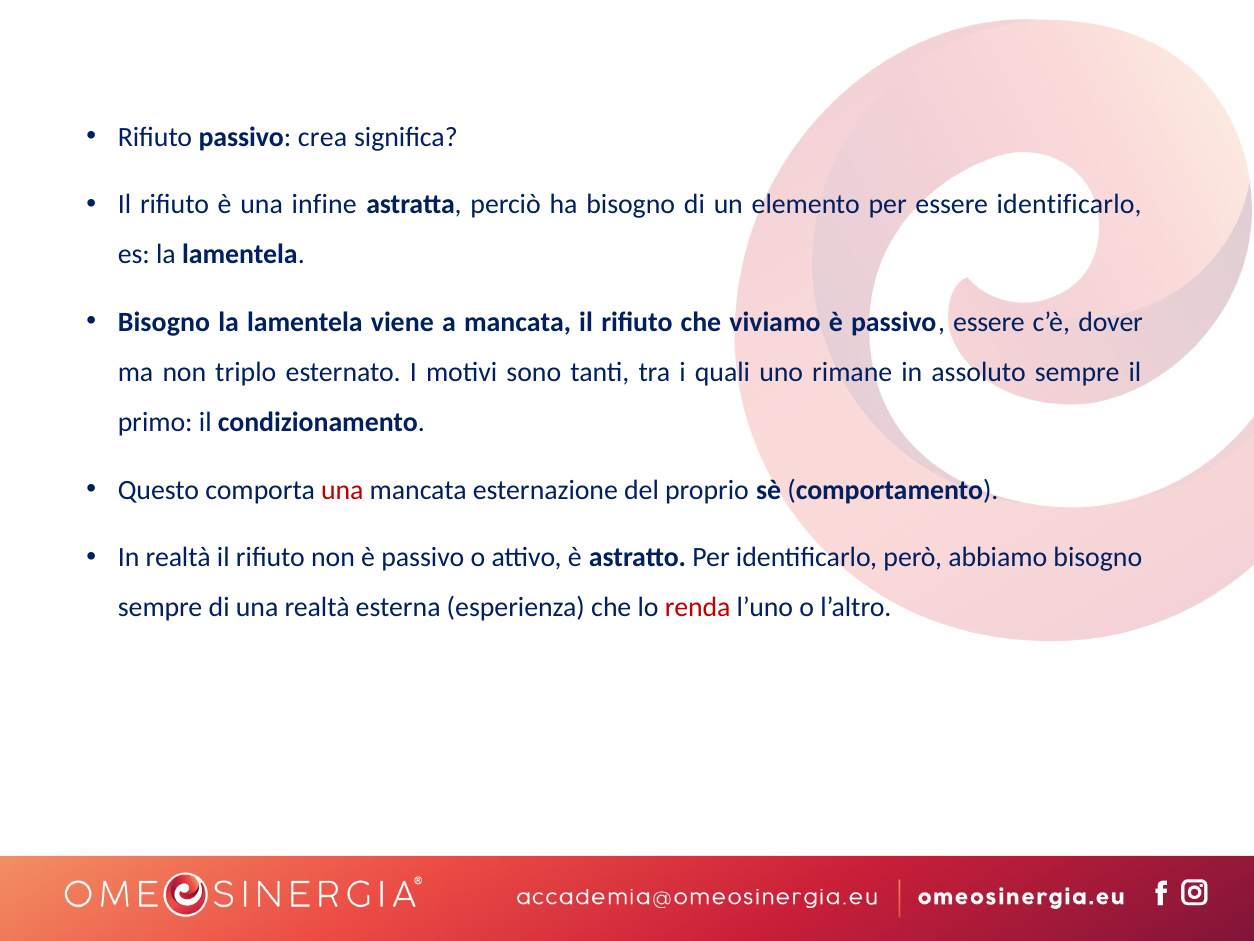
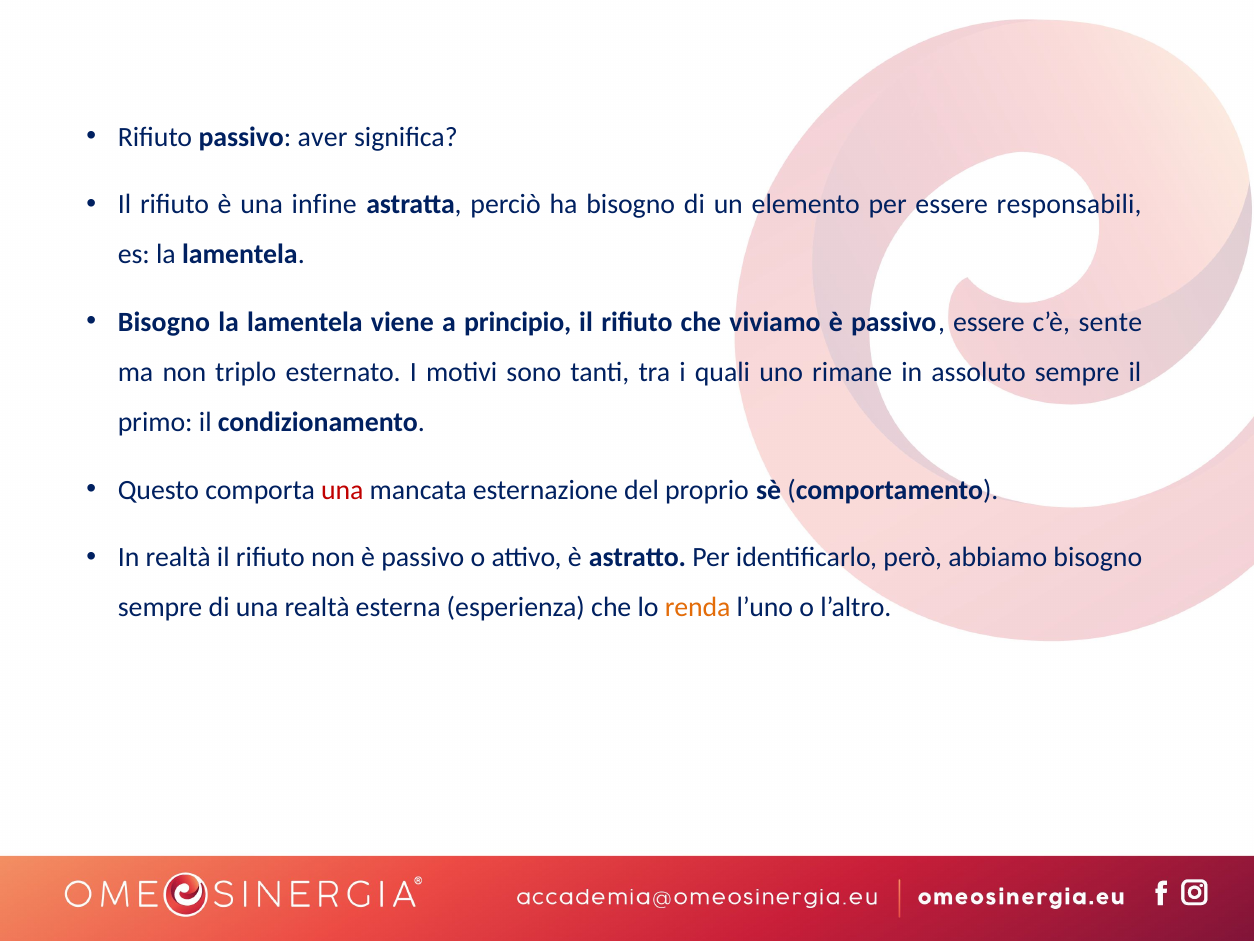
crea: crea -> aver (323, 137)
essere identificarlo: identificarlo -> responsabili (1069, 204)
a mancata: mancata -> principio (518, 322)
dover: dover -> sente (1110, 322)
renda colour: red -> orange (698, 607)
